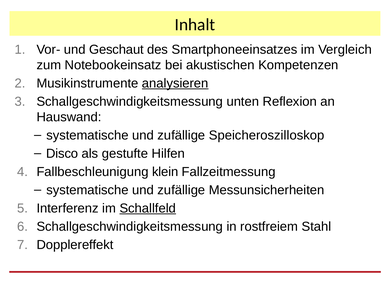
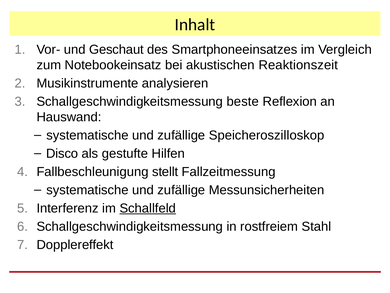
Kompetenzen: Kompetenzen -> Reaktionszeit (298, 65)
analysieren underline: present -> none (175, 83)
unten: unten -> beste (243, 101)
klein: klein -> stellt (165, 172)
